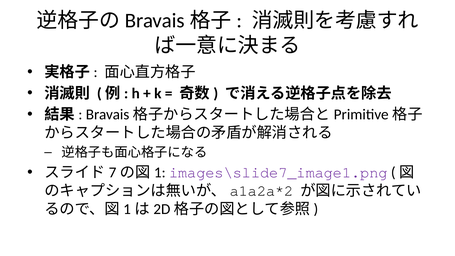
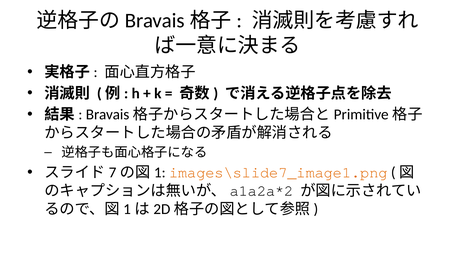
images\slide7_image1.png colour: purple -> orange (278, 173)
